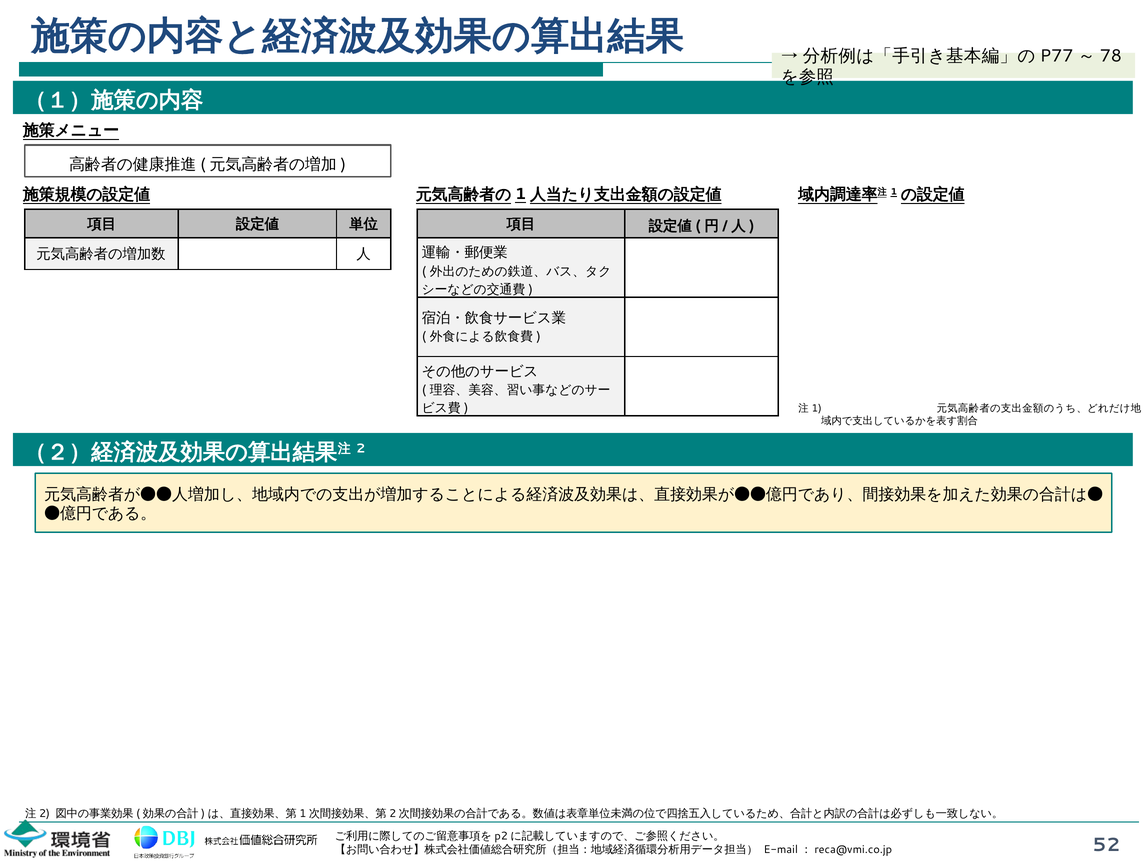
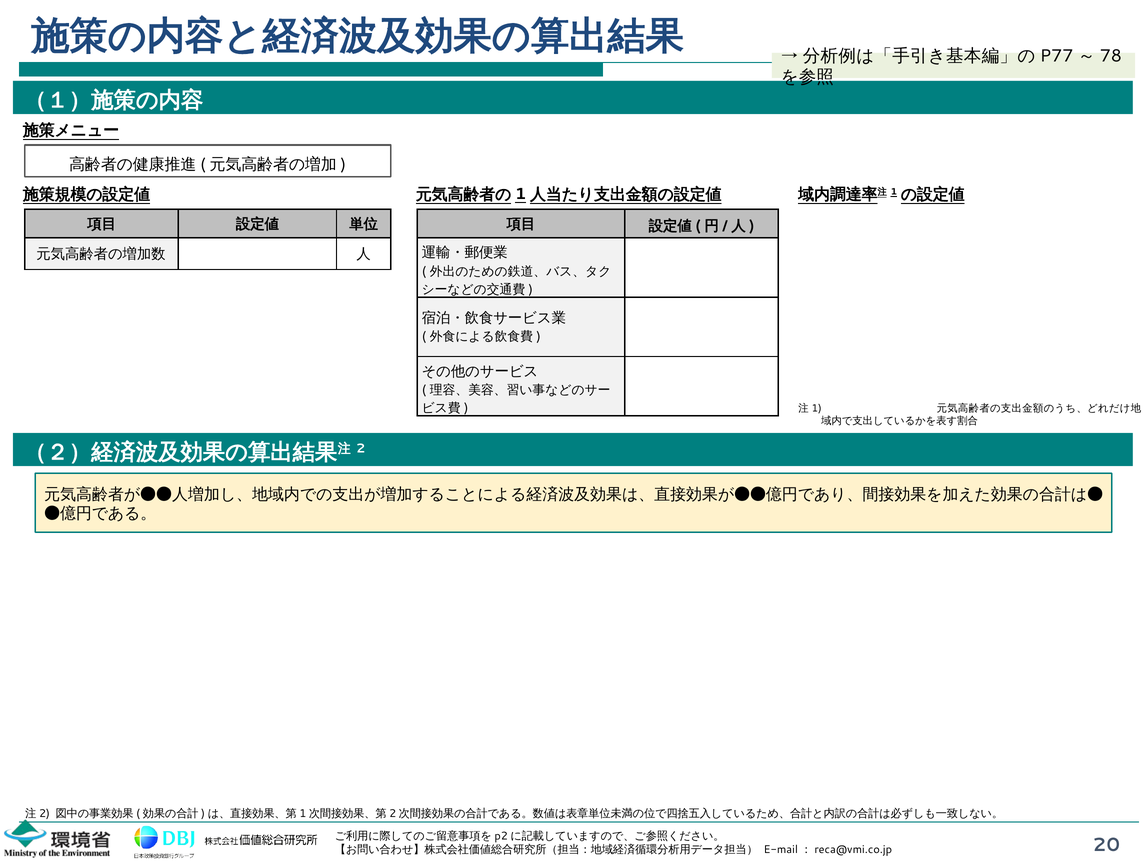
52: 52 -> 20 (1106, 844)
